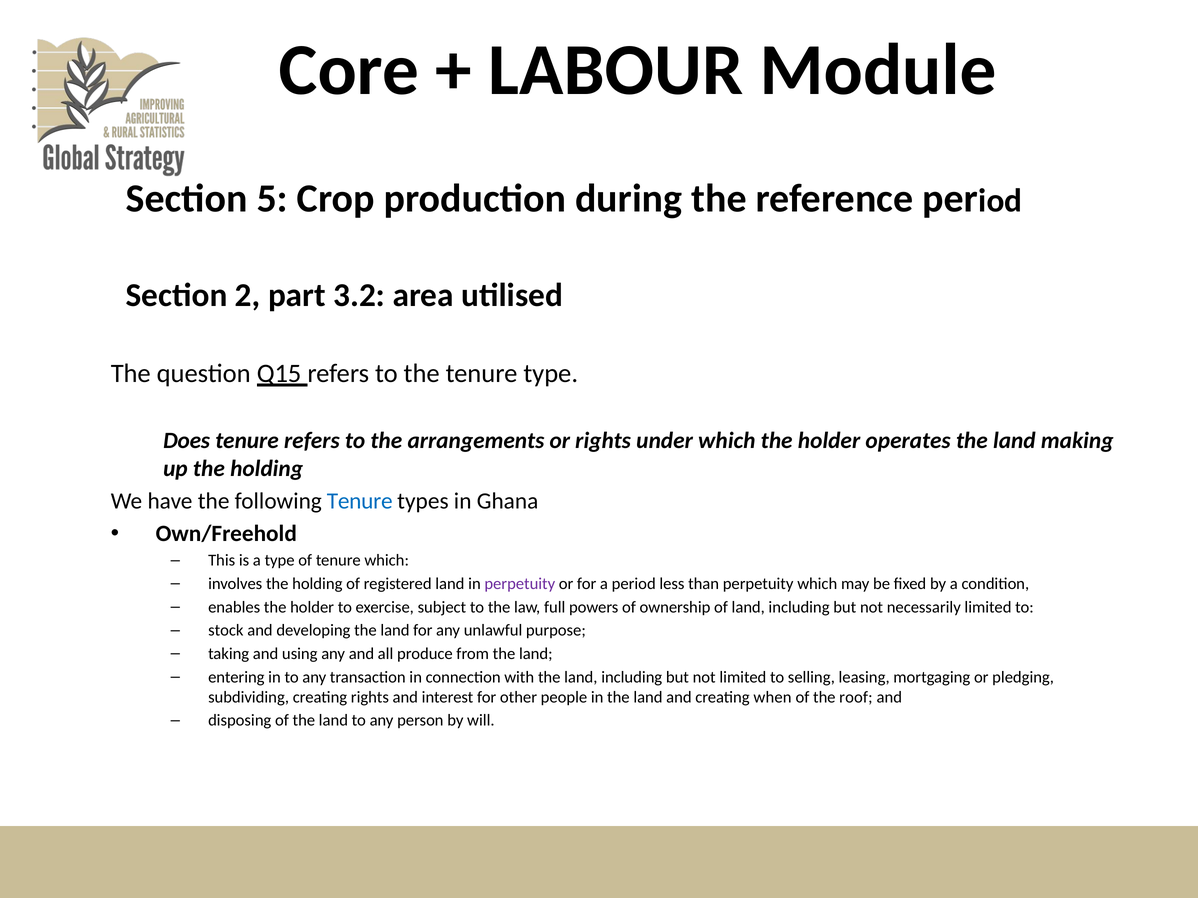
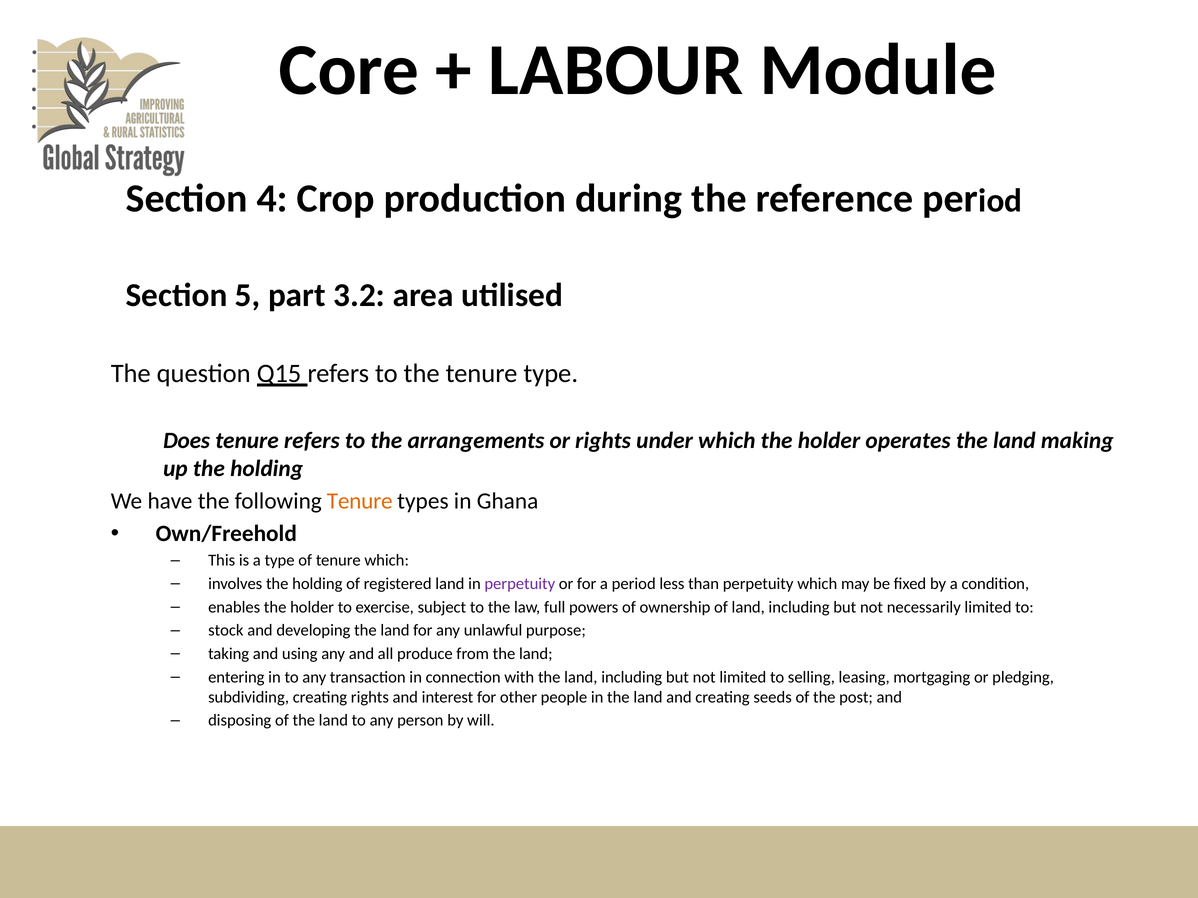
5: 5 -> 4 (272, 199)
2: 2 -> 5 (248, 296)
Tenure colour: blue -> orange (360, 501)
when: when -> seeds (773, 698)
roof: roof -> post (856, 698)
